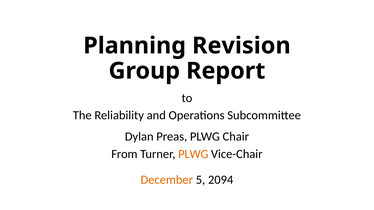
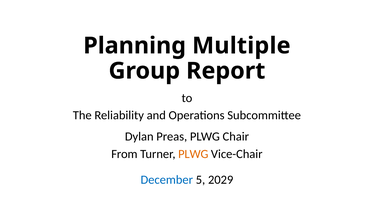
Revision: Revision -> Multiple (241, 46)
December colour: orange -> blue (167, 180)
2094: 2094 -> 2029 (221, 180)
